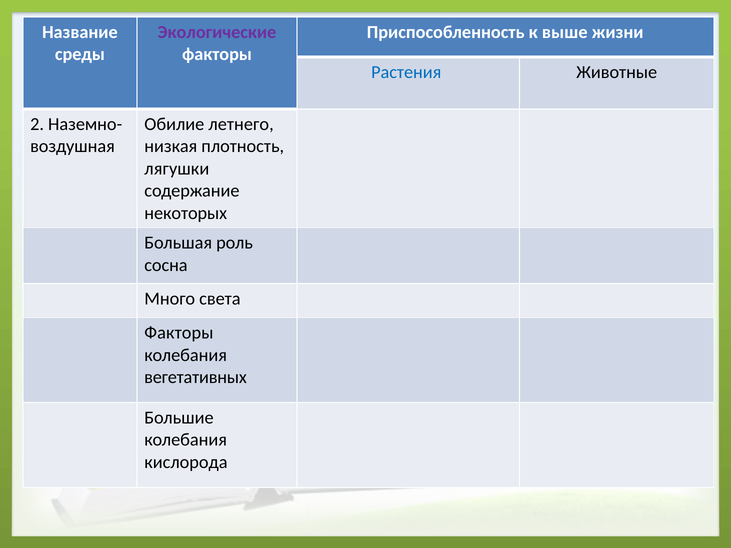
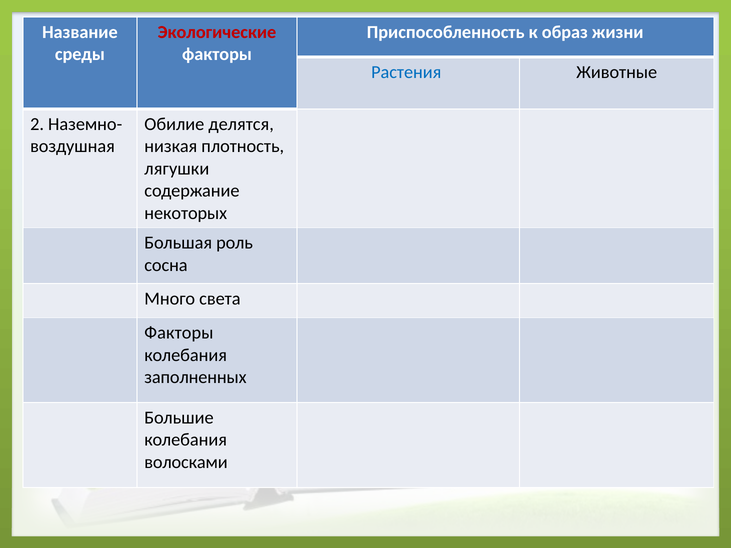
Экологические colour: purple -> red (217, 32)
выше: выше -> образ (565, 32)
летнего: летнего -> делятся (241, 124)
вегетативных: вегетативных -> заполненных (195, 378)
кислорода: кислорода -> волосками (186, 462)
